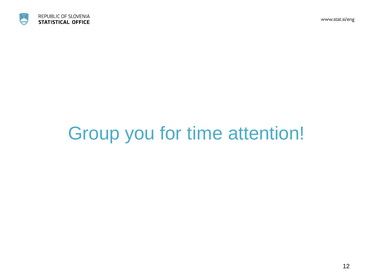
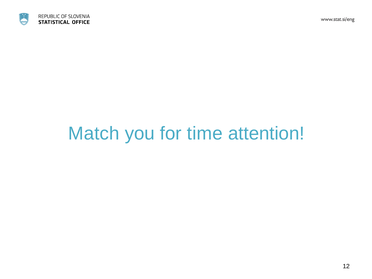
Group: Group -> Match (94, 133)
